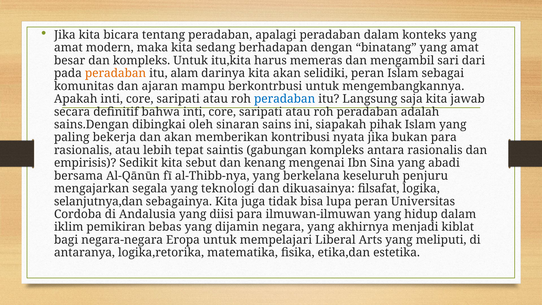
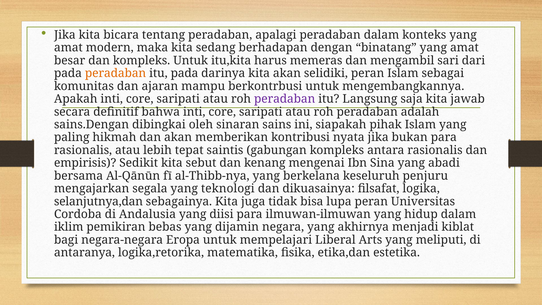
itu alam: alam -> pada (184, 73)
peradaban colour: blue -> purple (285, 99)
bekerja: bekerja -> hikmah (114, 137)
